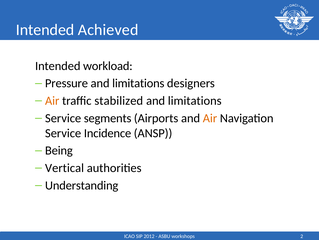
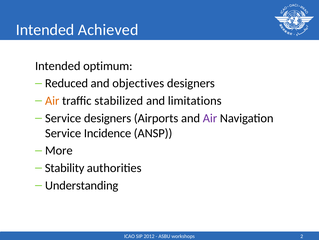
workload: workload -> optimum (108, 66)
Pressure: Pressure -> Reduced (67, 83)
limitations: limitations -> objectives (138, 83)
Service segments: segments -> designers (108, 118)
Air colour: orange -> purple (210, 118)
Being: Being -> More (59, 150)
Vertical: Vertical -> Stability (65, 168)
